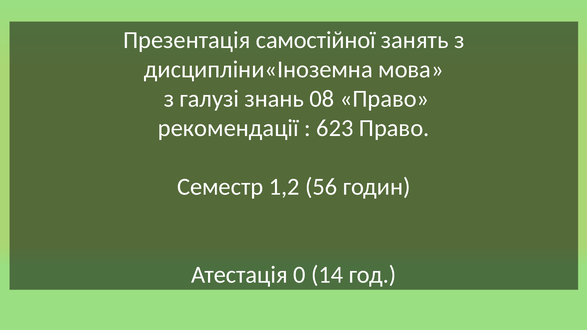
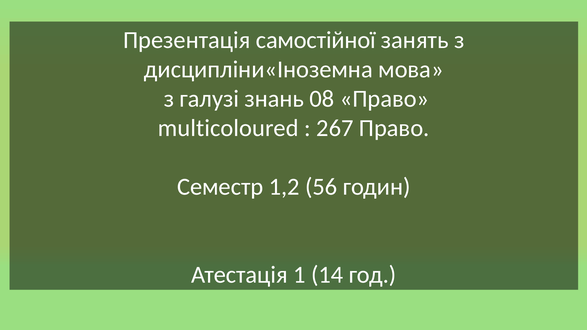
рекомендації: рекомендації -> multicoloured (228, 128)
623: 623 -> 267 (335, 128)
0: 0 -> 1 (299, 275)
